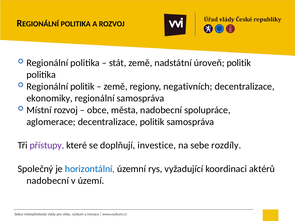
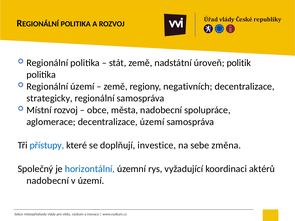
Regionální politik: politik -> území (82, 87)
ekonomiky: ekonomiky -> strategicky (50, 98)
decentralizace politik: politik -> území (152, 122)
přístupy colour: purple -> blue (47, 146)
rozdíly: rozdíly -> změna (226, 146)
